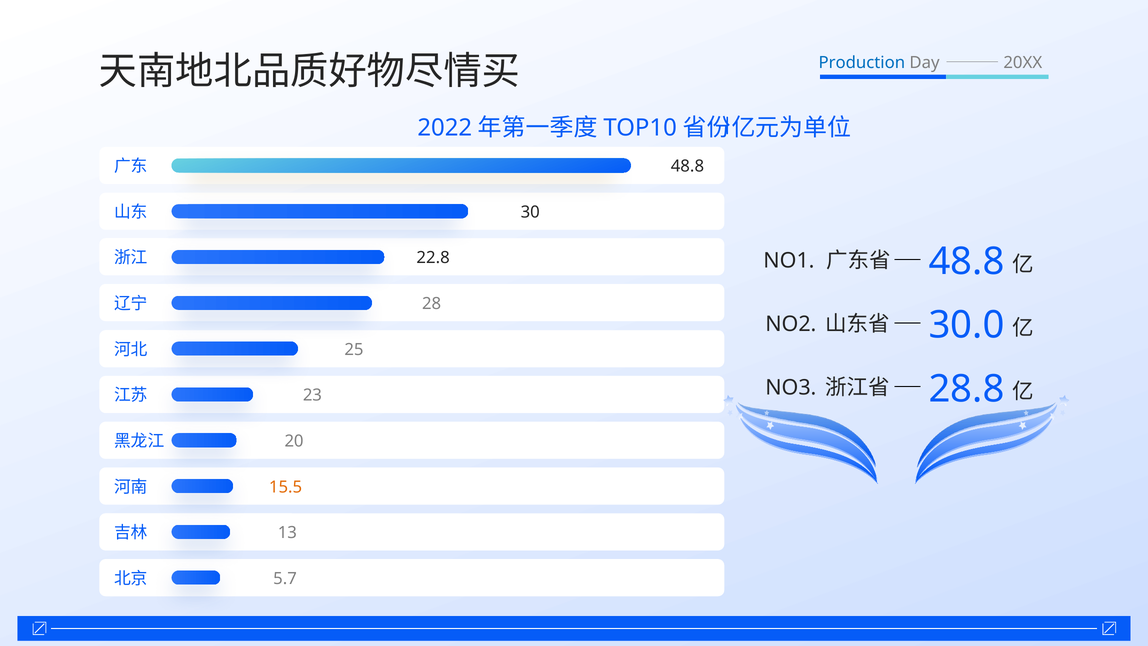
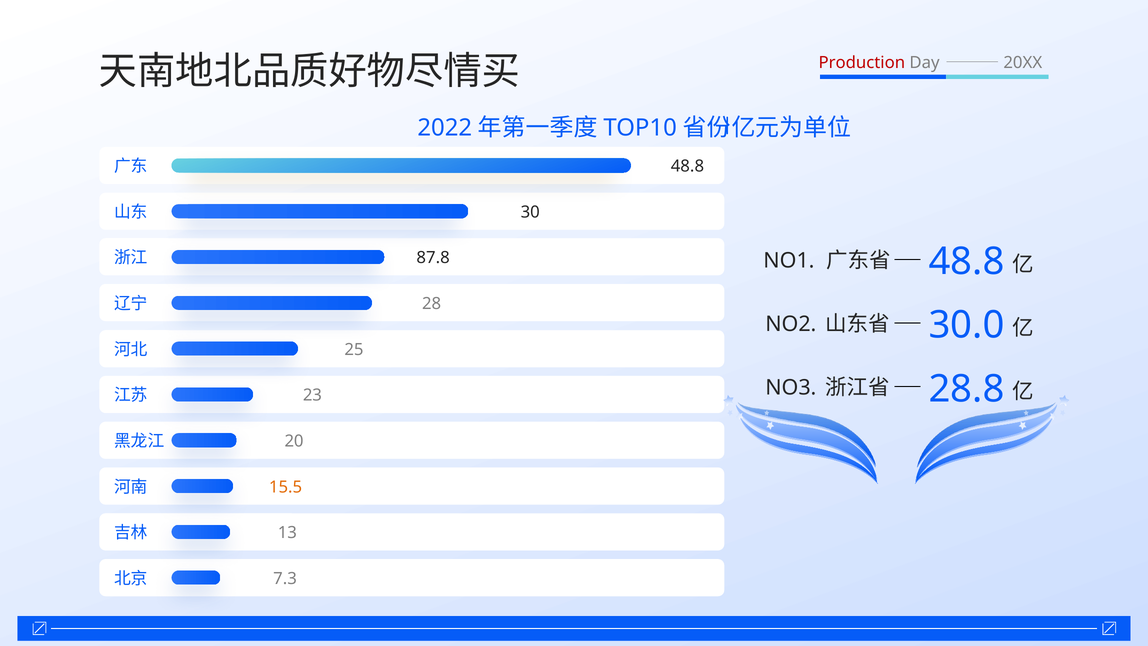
Production colour: blue -> red (862, 63)
22.8: 22.8 -> 87.8 (433, 258)
5.7: 5.7 -> 7.3 (285, 578)
